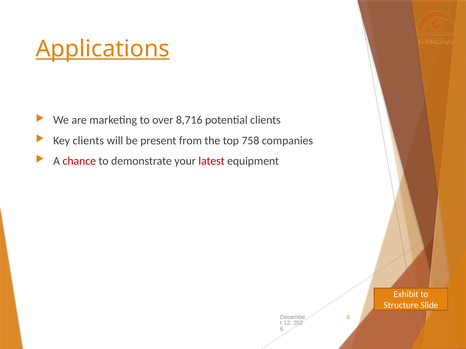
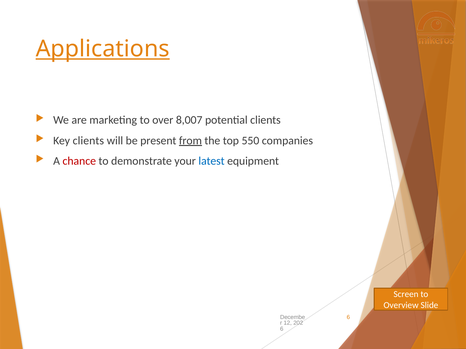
8,716: 8,716 -> 8,007 (189, 120)
from underline: none -> present (190, 141)
758: 758 -> 550 (250, 141)
latest colour: red -> blue (212, 161)
Exhibit: Exhibit -> Screen (406, 295)
Structure: Structure -> Overview (401, 306)
